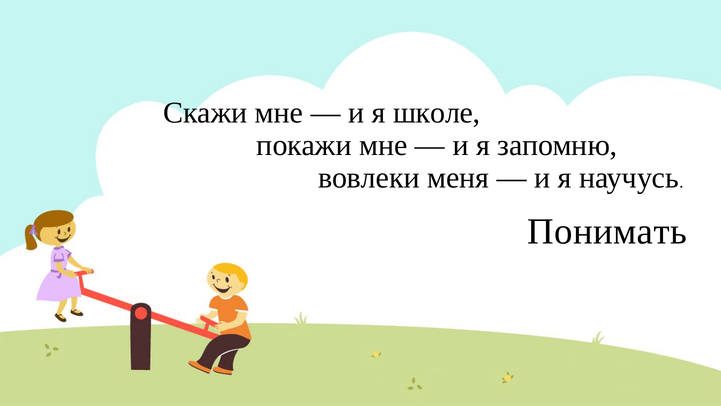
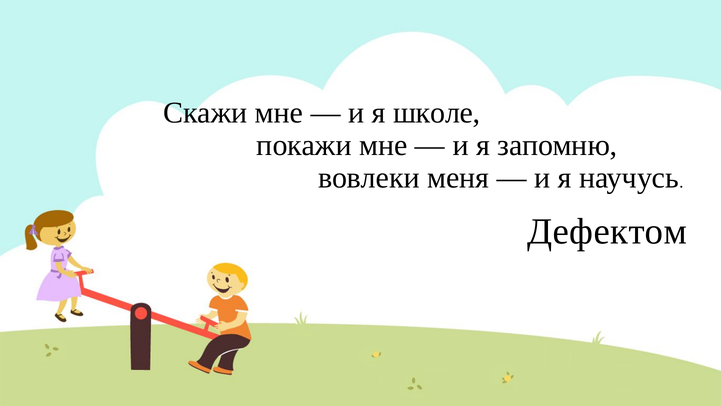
Понимать: Понимать -> Дефектом (607, 231)
